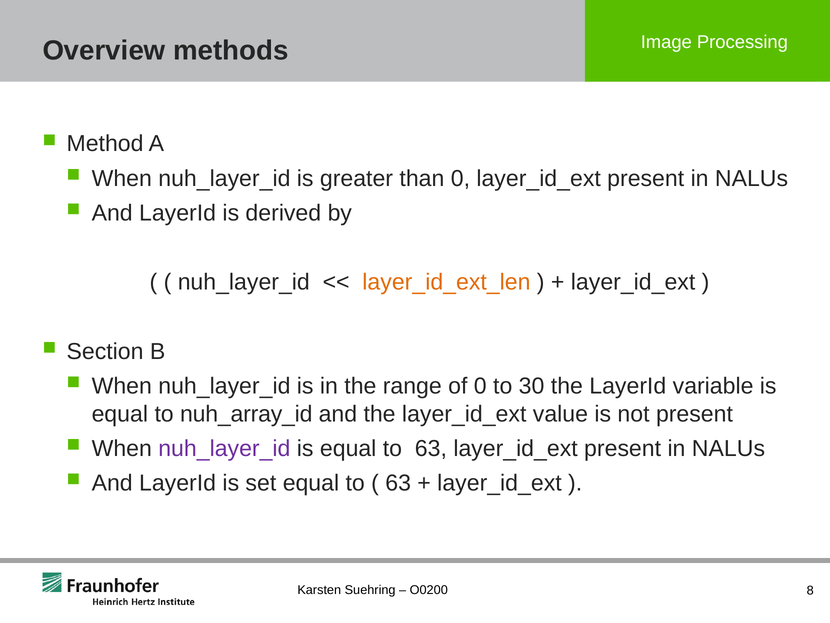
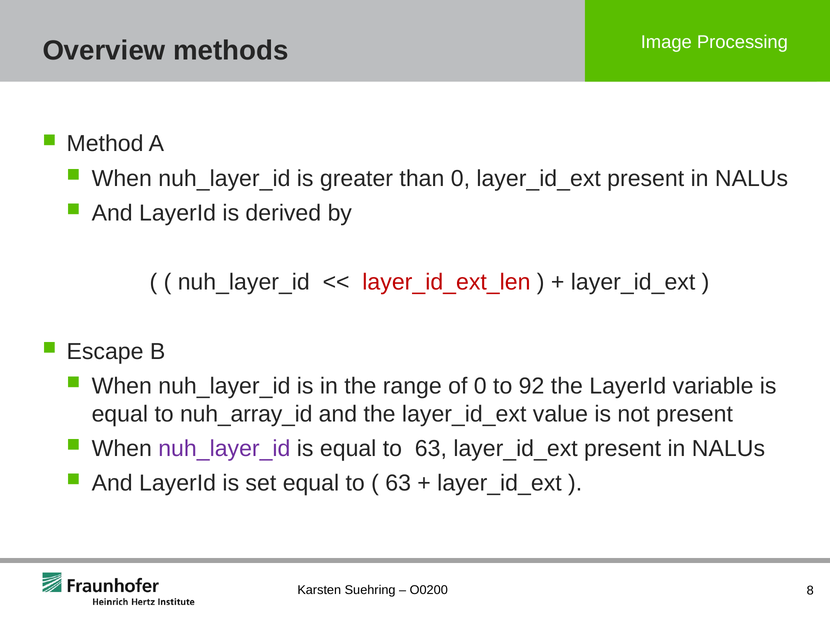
layer_id_ext_len colour: orange -> red (446, 282)
Section: Section -> Escape (105, 351)
30: 30 -> 92 (532, 386)
